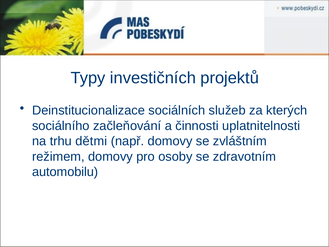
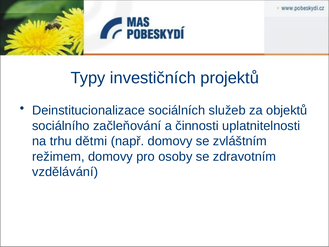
kterých: kterých -> objektů (287, 110)
automobilu: automobilu -> vzdělávání (65, 172)
